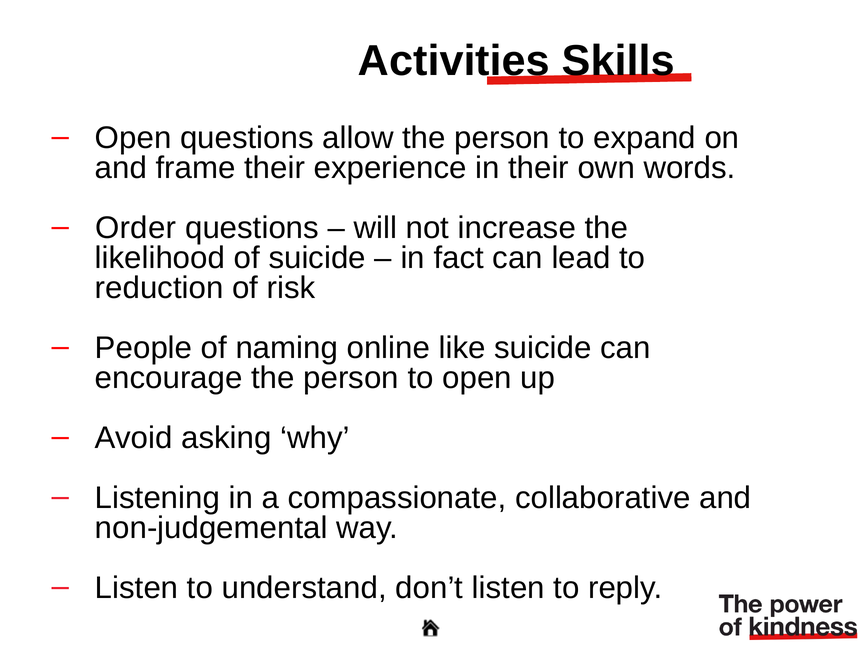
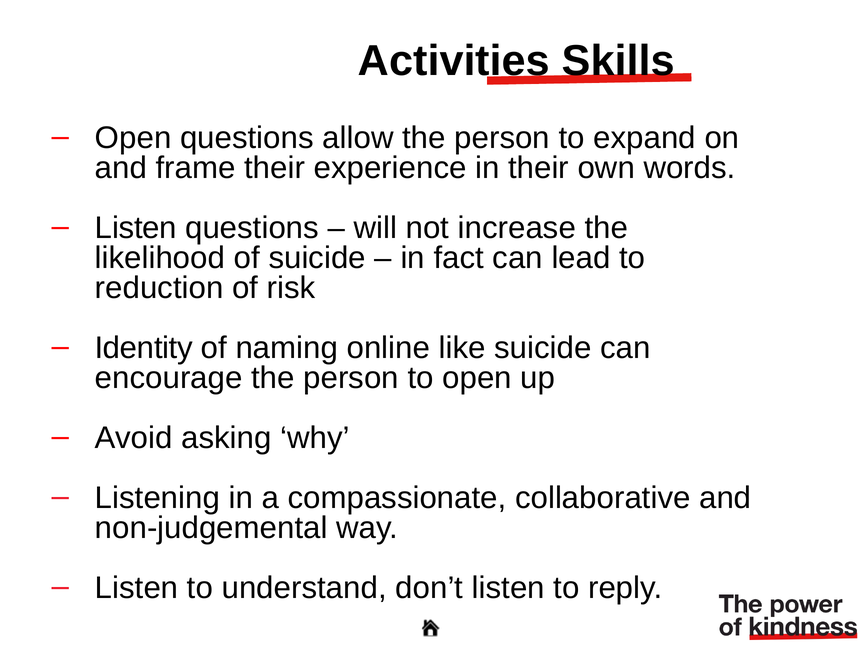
Order: Order -> Listen (136, 228)
People: People -> Identity (144, 348)
